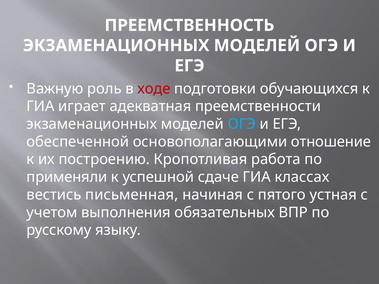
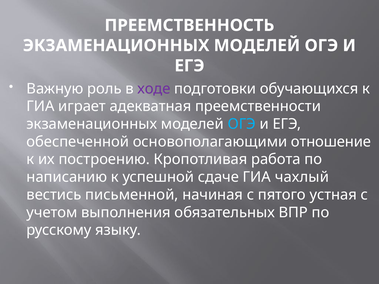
ходе colour: red -> purple (154, 89)
применяли: применяли -> написанию (67, 177)
классах: классах -> чахлый (302, 177)
письменная: письменная -> письменной (132, 195)
